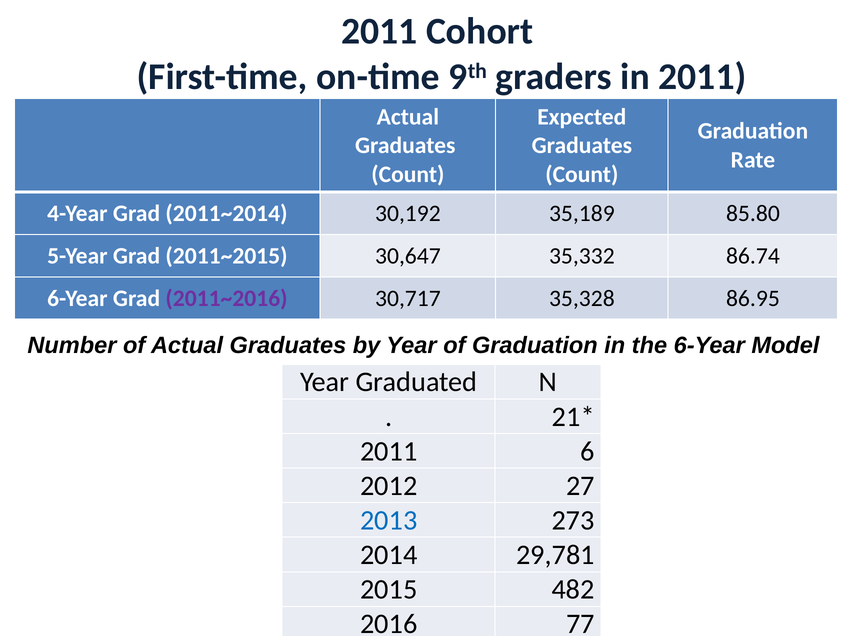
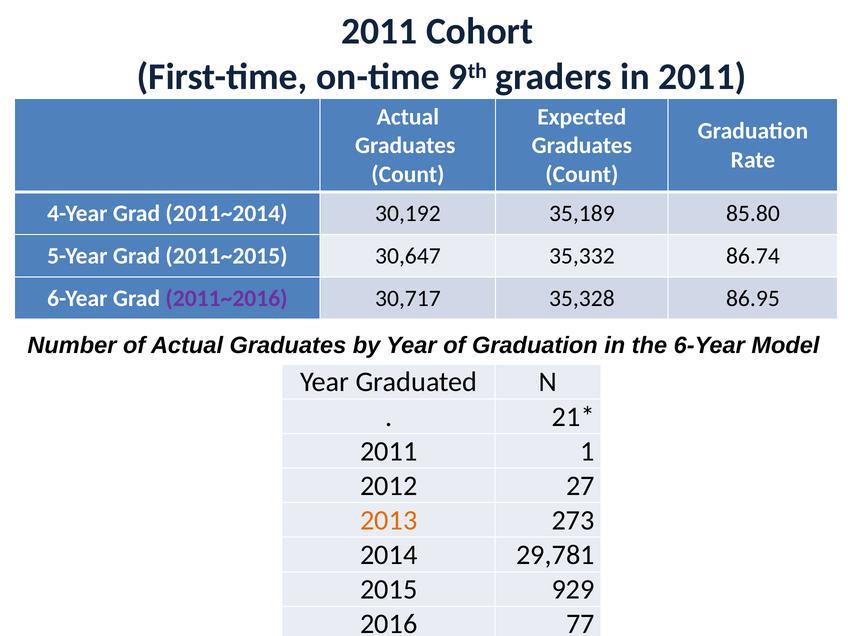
6: 6 -> 1 (587, 451)
2013 colour: blue -> orange (389, 520)
482: 482 -> 929 (573, 589)
